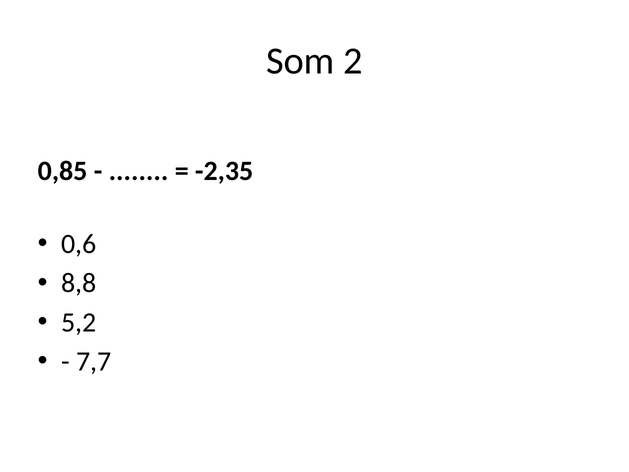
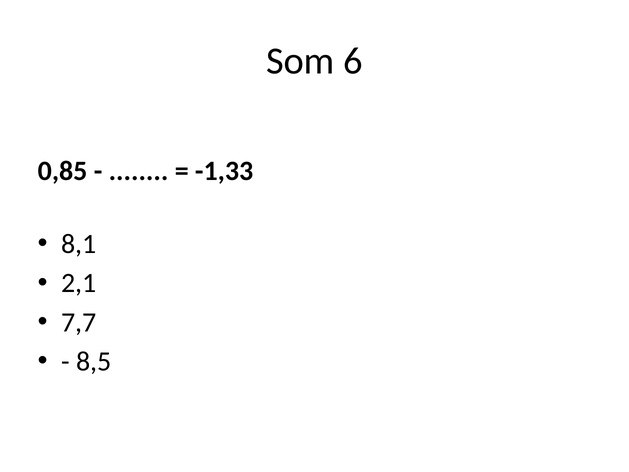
2: 2 -> 6 (353, 61)
-2,35: -2,35 -> -1,33 (224, 171)
0,6: 0,6 -> 8,1 (79, 244)
8,8: 8,8 -> 2,1 (79, 283)
5,2: 5,2 -> 7,7 (79, 322)
7,7: 7,7 -> 8,5 (94, 361)
